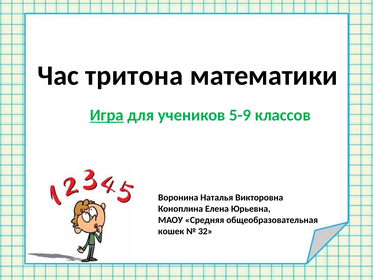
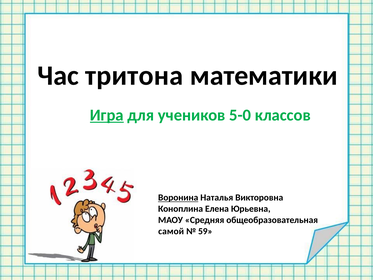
5-9: 5-9 -> 5-0 (240, 115)
Воронина underline: none -> present (178, 197)
кошек: кошек -> самой (171, 231)
32: 32 -> 59 (205, 231)
